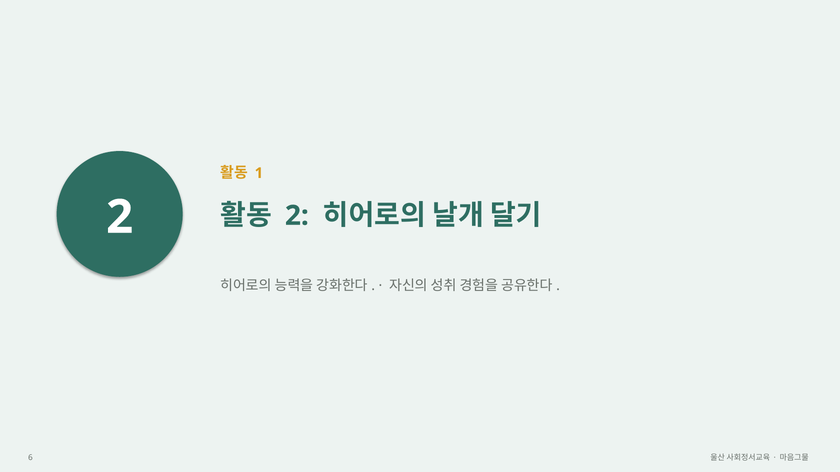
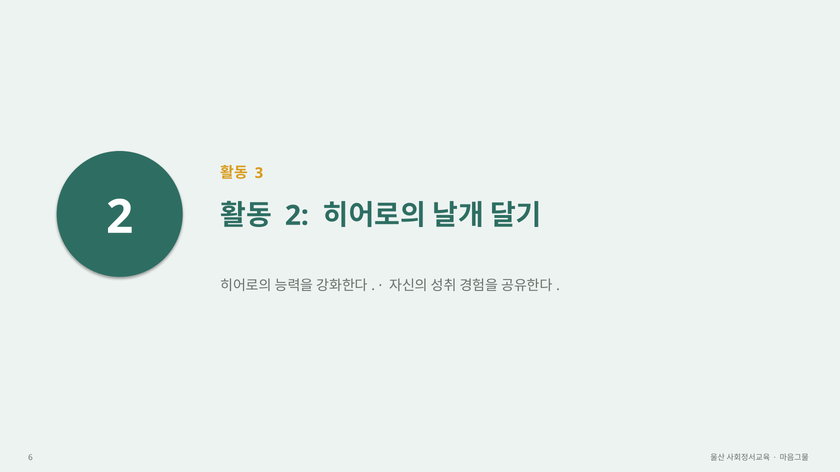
1: 1 -> 3 (259, 173)
